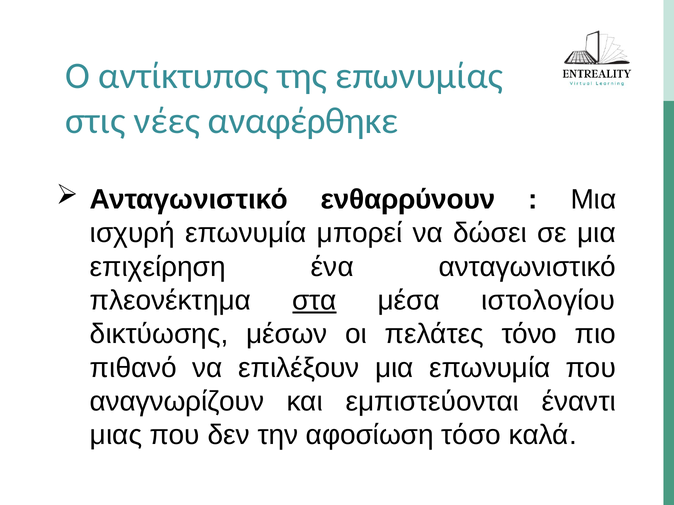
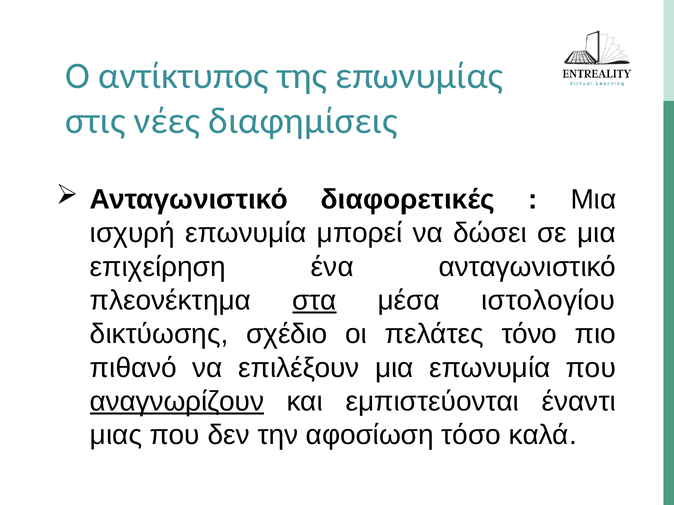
αναφέρθηκε: αναφέρθηκε -> διαφημίσεις (303, 121)
ενθαρρύνουν: ενθαρρύνουν -> διαφορετικές (408, 200)
μέσων: μέσων -> σχέδιο (287, 335)
αναγνωρίζουν underline: none -> present (177, 402)
